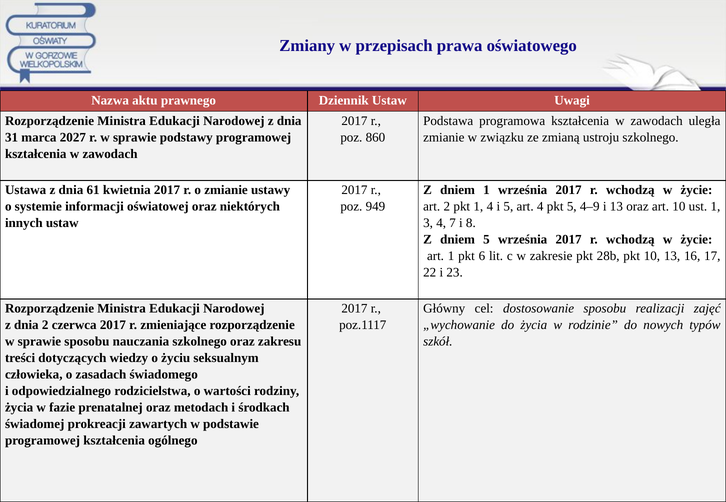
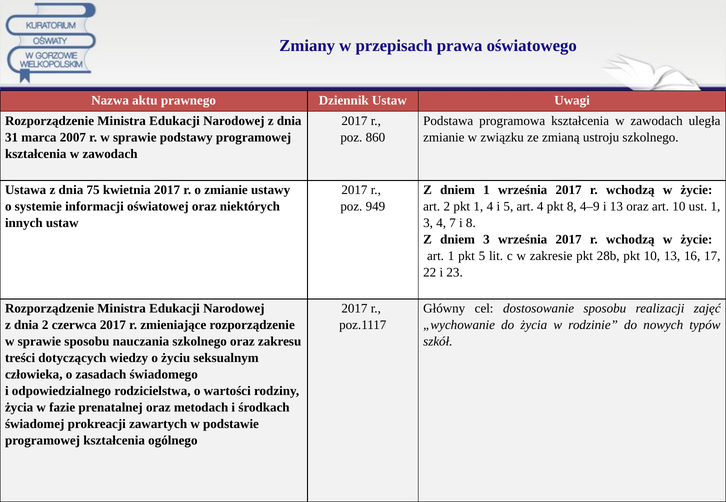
2027: 2027 -> 2007 (73, 137)
dnia 61: 61 -> 75 (93, 190)
pkt 5: 5 -> 8 (572, 207)
dniem 5: 5 -> 3 (486, 240)
pkt 6: 6 -> 5 (482, 256)
